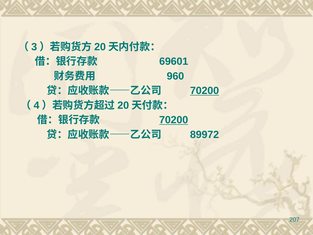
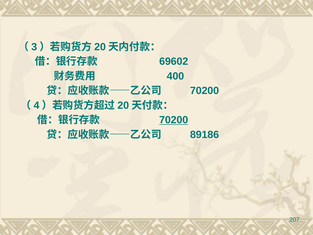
69601: 69601 -> 69602 (174, 61)
960: 960 -> 400 (175, 76)
70200 underline: present -> none (205, 91)
89972: 89972 -> 89186 (205, 134)
